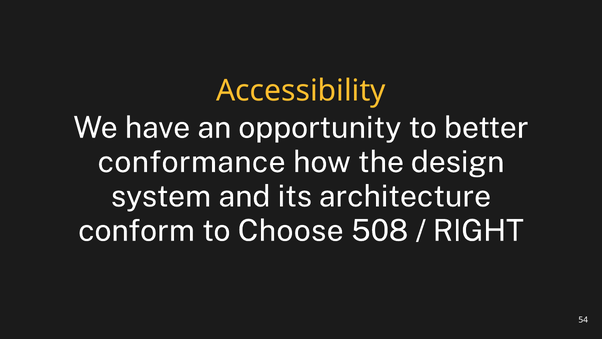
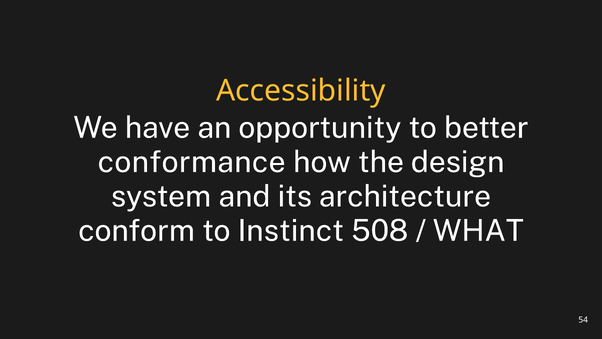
Choose: Choose -> Instinct (291, 231)
RIGHT: RIGHT -> WHAT (478, 231)
